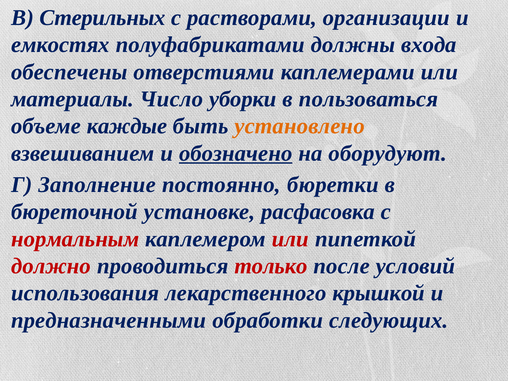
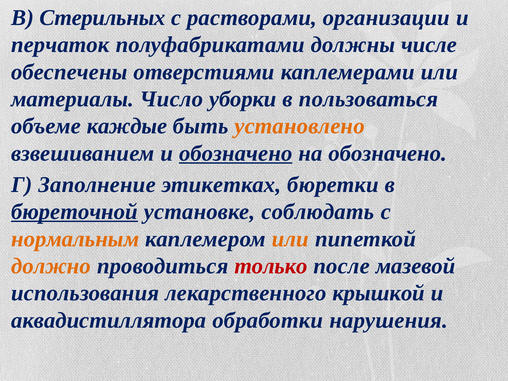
емкостях: емкостях -> перчаток (60, 45)
входа: входа -> числе (429, 45)
на оборудуют: оборудуют -> обозначено (388, 153)
постоянно: постоянно -> этикетках (221, 185)
бюреточной underline: none -> present (74, 212)
расфасовка: расфасовка -> соблюдать (318, 212)
нормальным colour: red -> orange (75, 239)
или colour: red -> orange (290, 239)
должно colour: red -> orange (51, 266)
условий: условий -> мазевой (416, 266)
предназначенными: предназначенными -> аквадистиллятора (109, 320)
следующих: следующих -> нарушения (389, 320)
